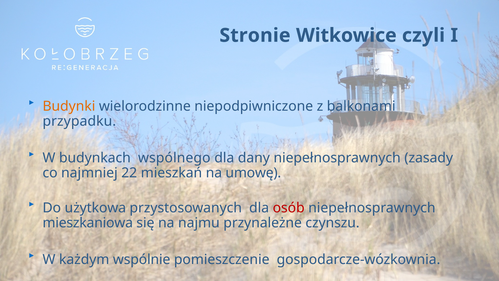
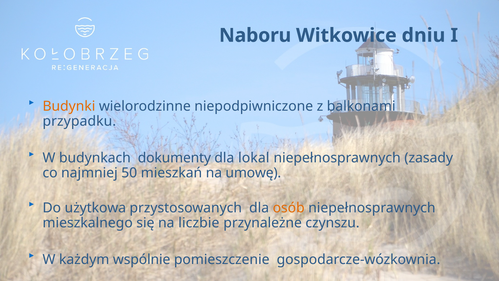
Stronie: Stronie -> Naboru (255, 35)
czyli: czyli -> dniu (423, 35)
wspólnego: wspólnego -> dokumenty (174, 158)
dany: dany -> lokal (254, 158)
22: 22 -> 50 (129, 173)
osób colour: red -> orange (289, 208)
mieszkaniowa: mieszkaniowa -> mieszkalnego (88, 223)
najmu: najmu -> liczbie (199, 223)
